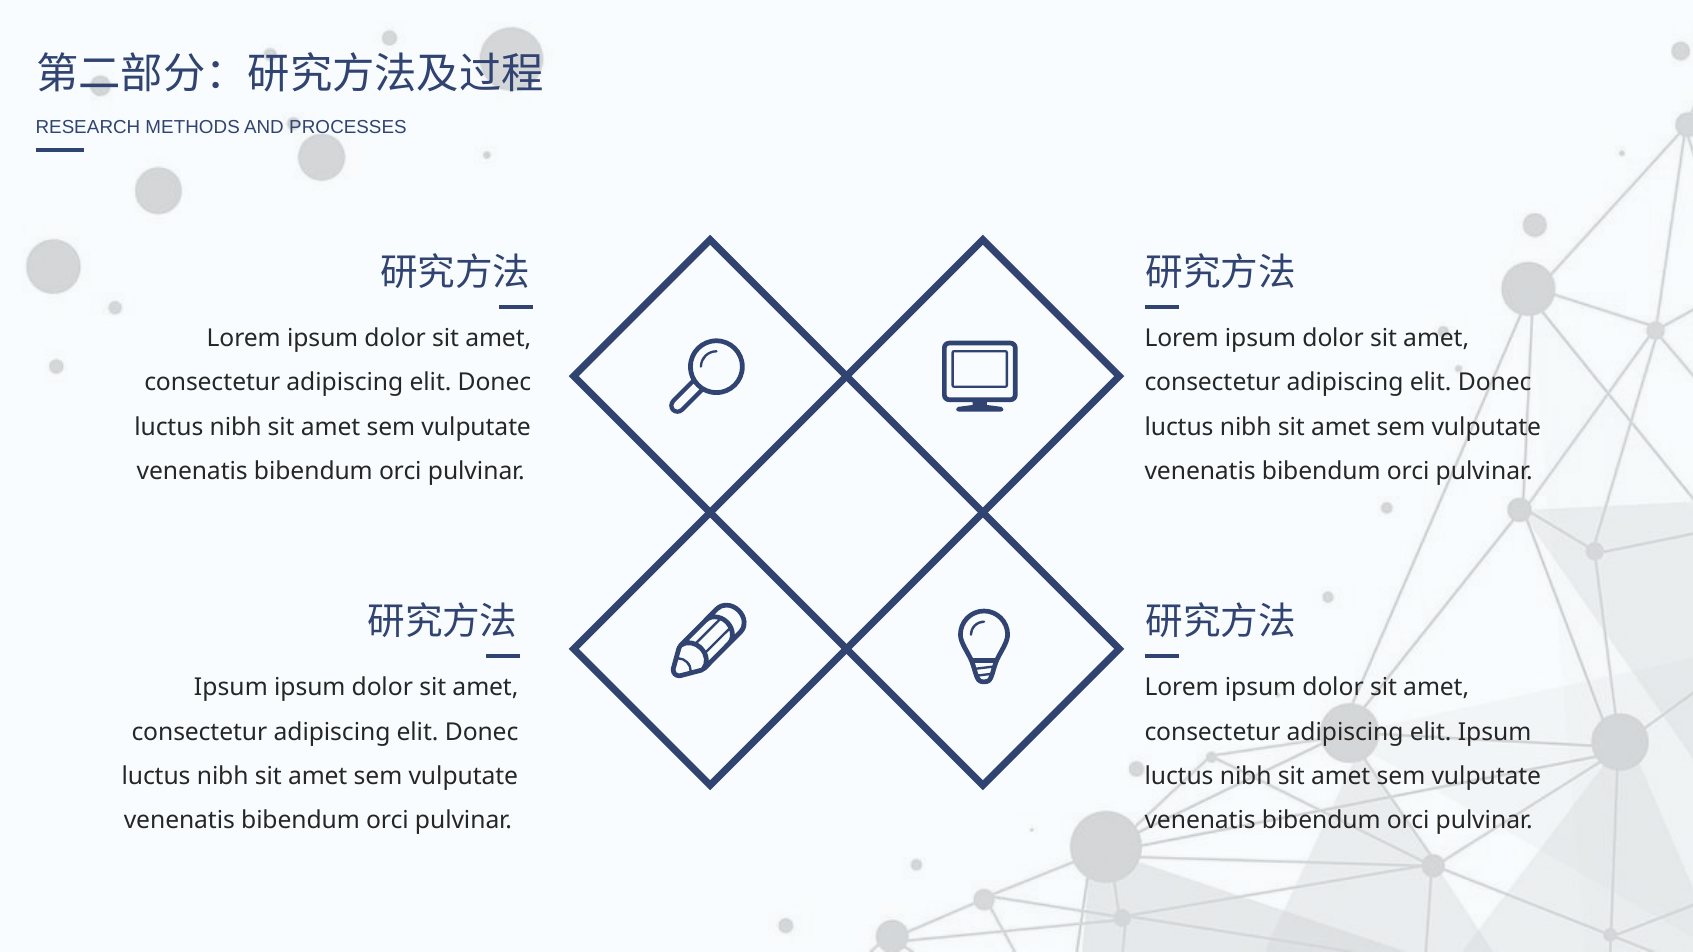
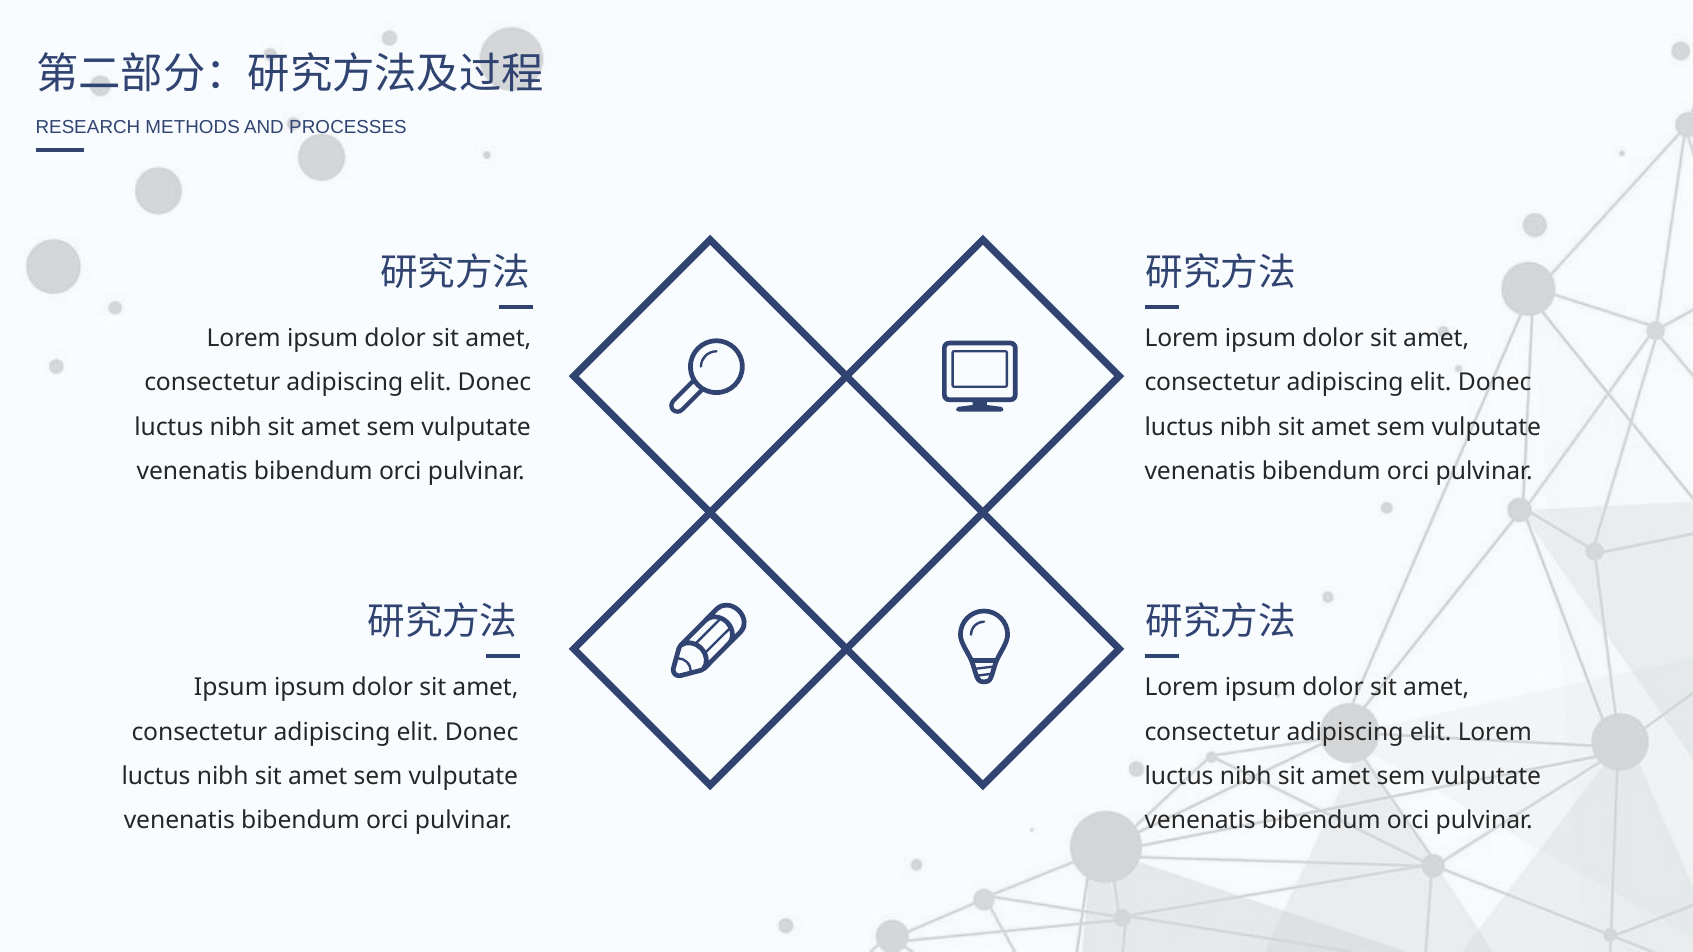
elit Ipsum: Ipsum -> Lorem (1495, 732)
